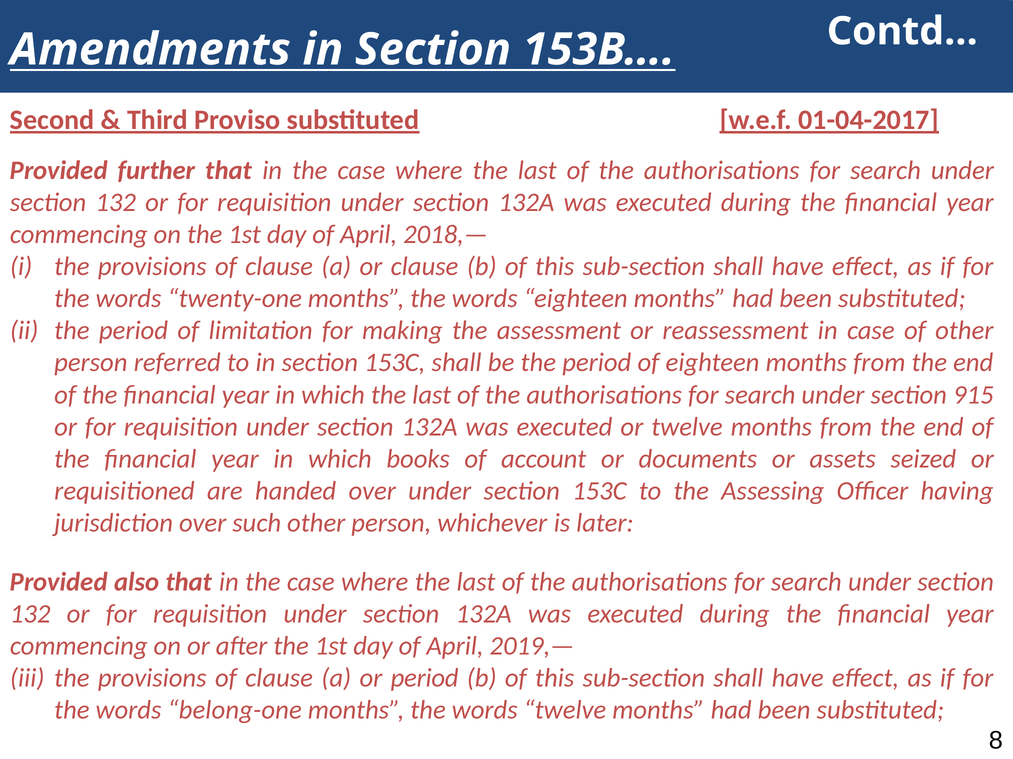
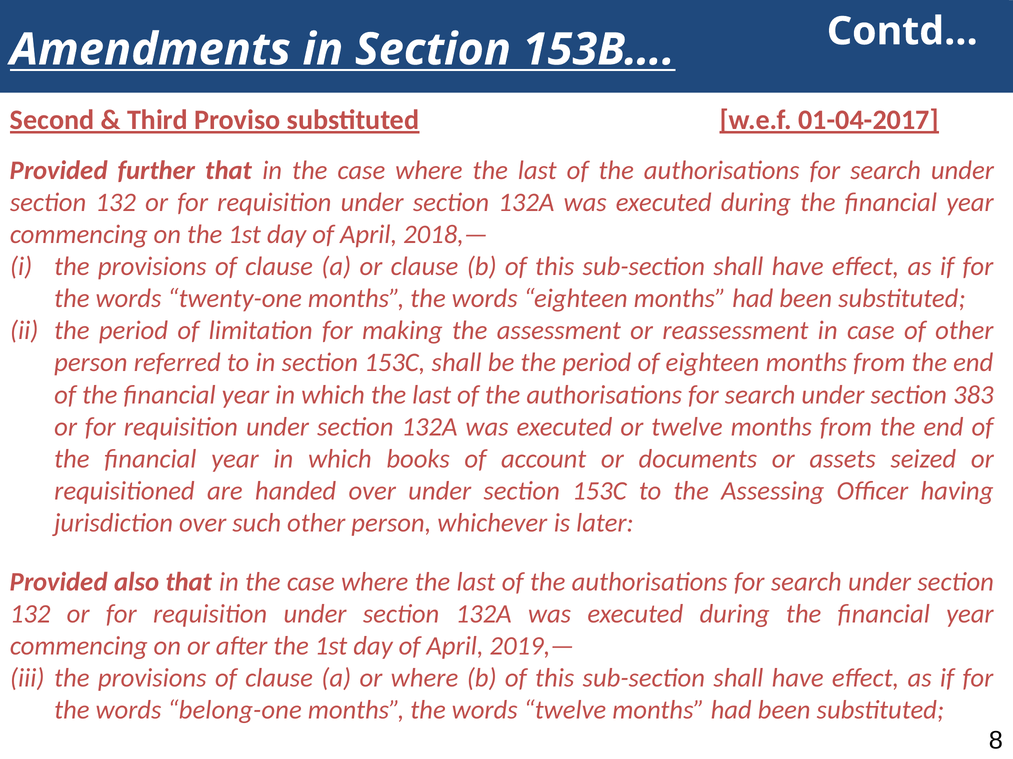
915: 915 -> 383 (973, 395)
or period: period -> where (424, 679)
